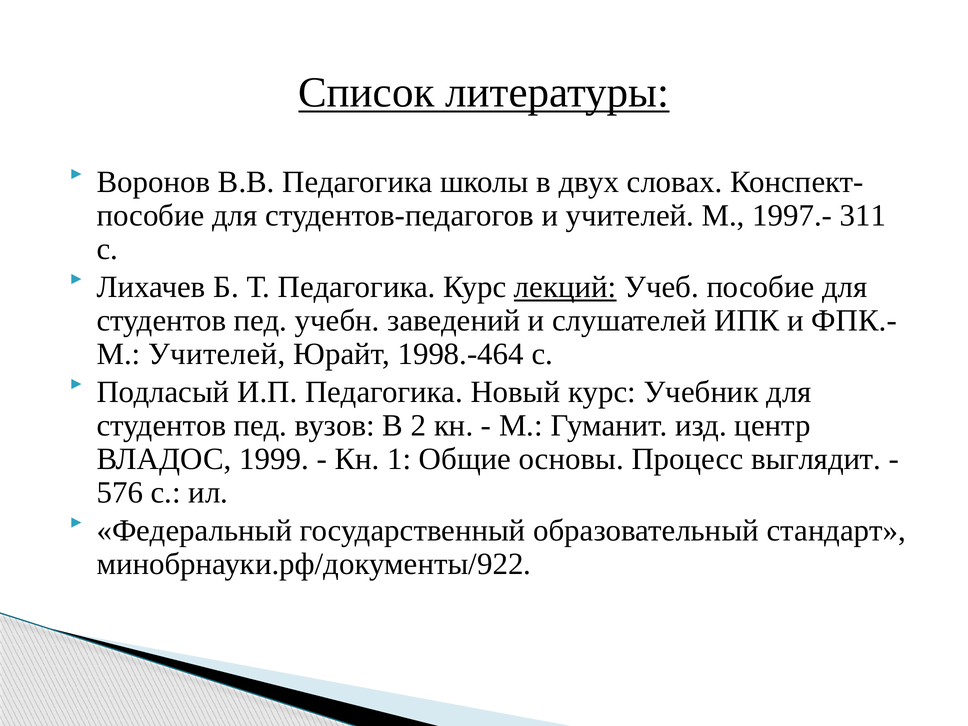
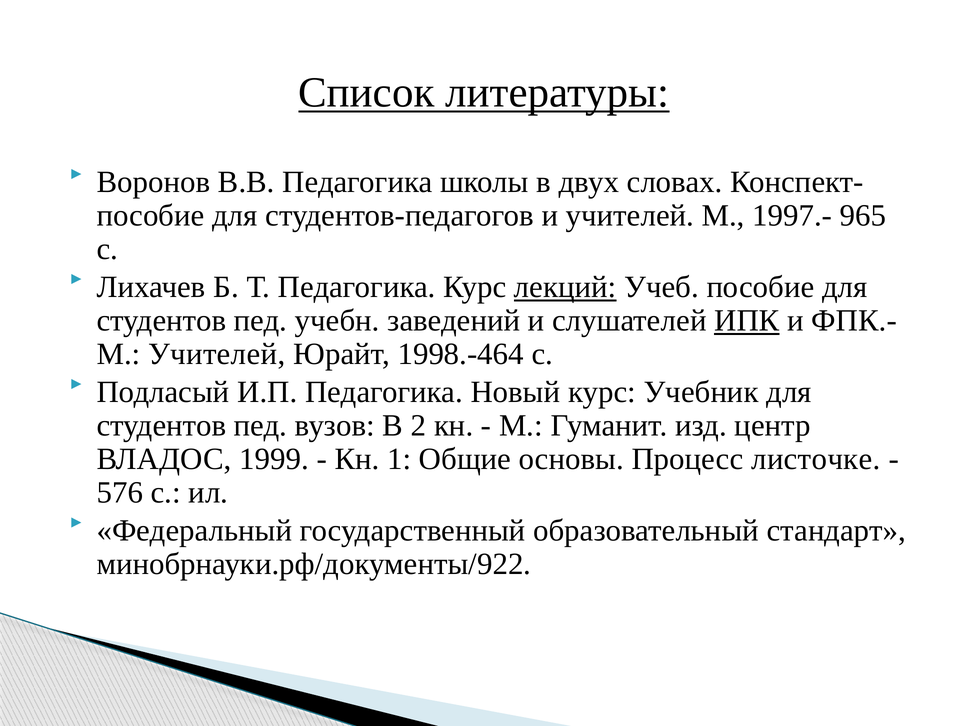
311: 311 -> 965 (863, 216)
ИПК underline: none -> present (747, 321)
выглядит: выглядит -> листочке (816, 459)
